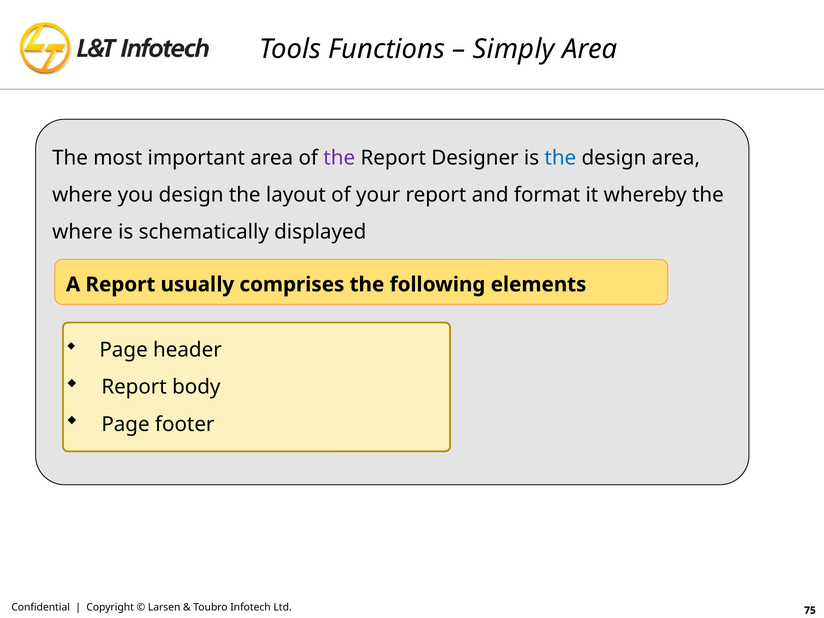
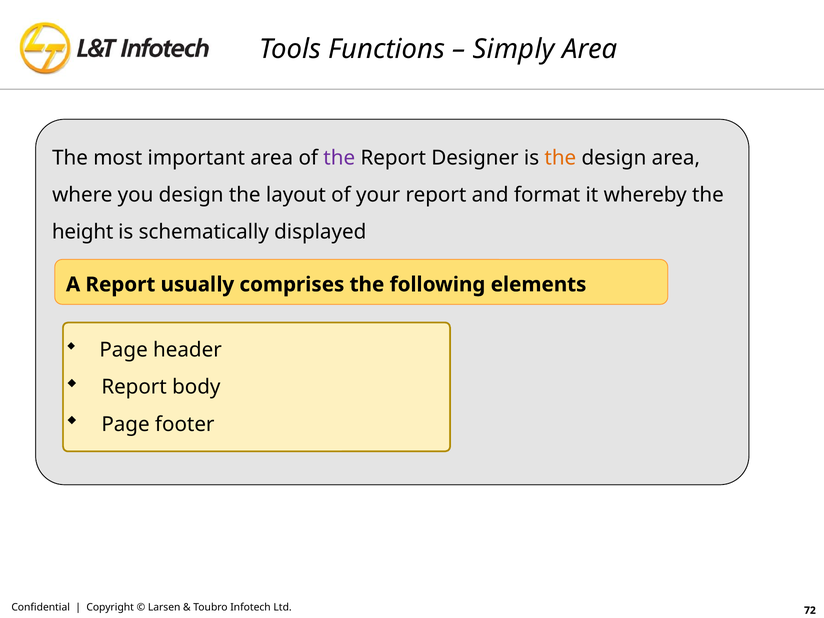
the colour: blue -> orange (560, 158)
where: where -> height (83, 232)
75: 75 -> 72 (810, 610)
